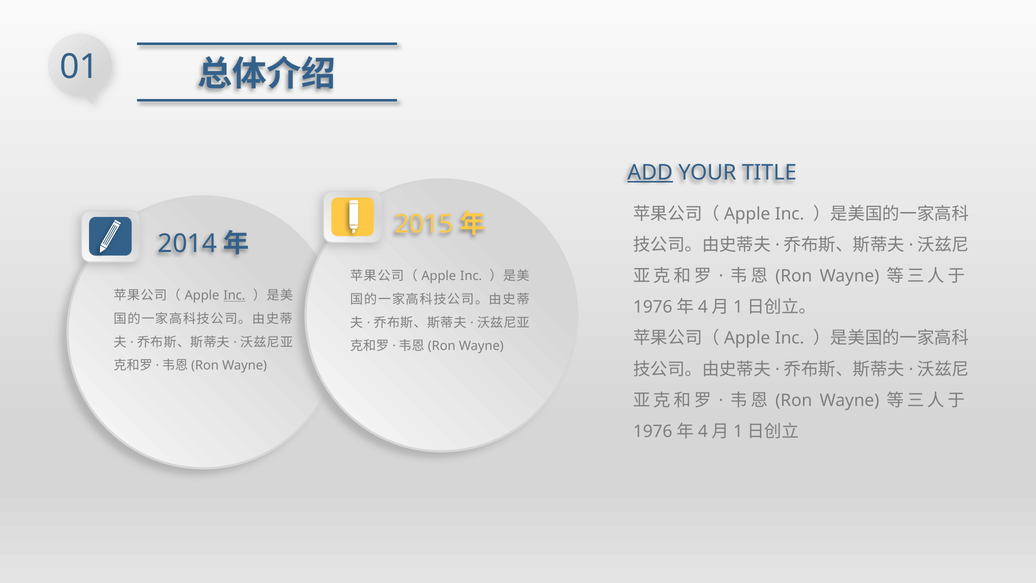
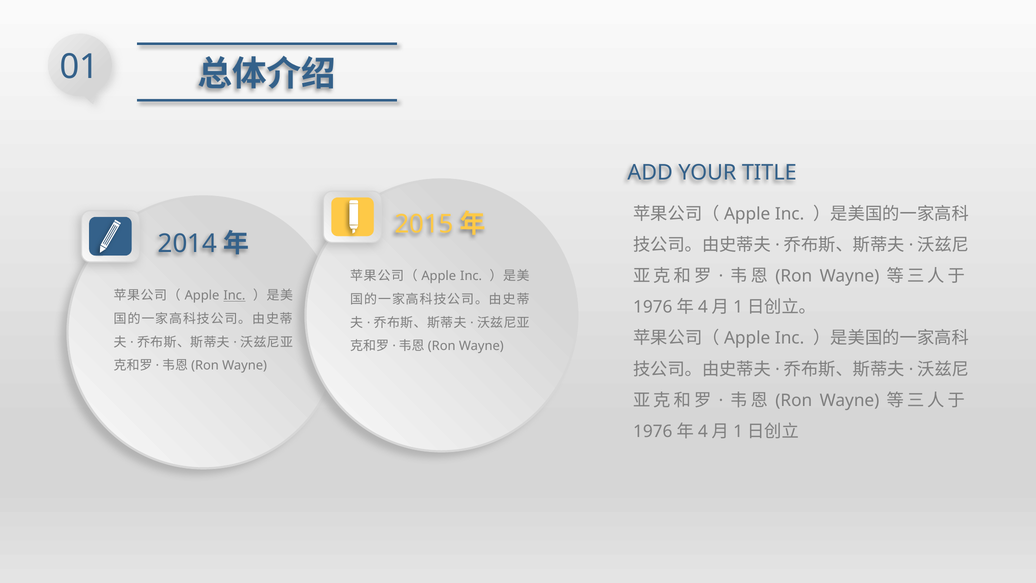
ADD underline: present -> none (650, 173)
